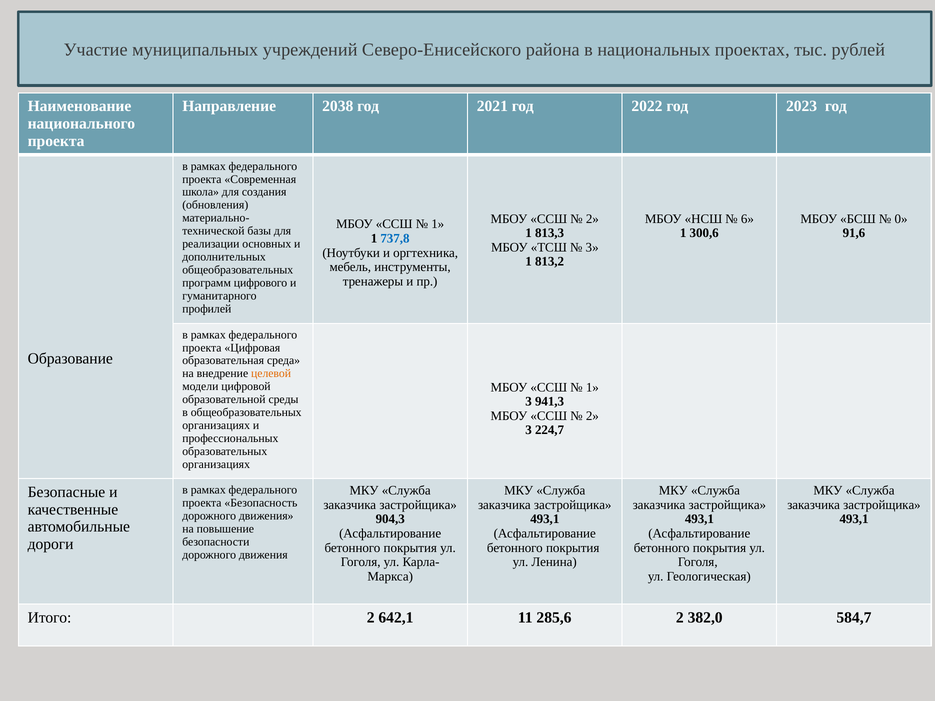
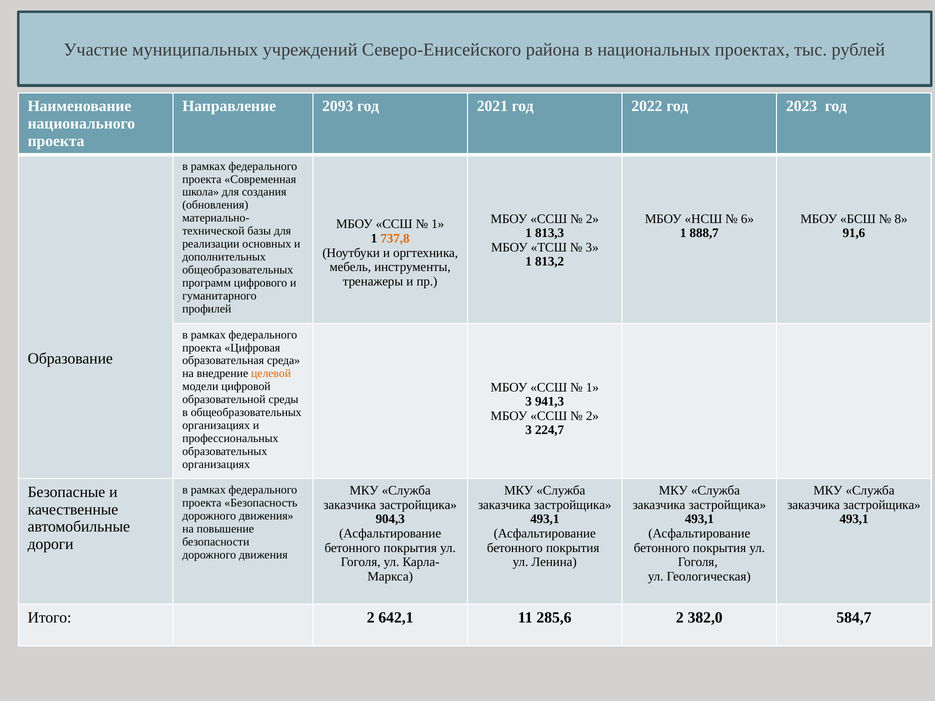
2038: 2038 -> 2093 (338, 106)
0: 0 -> 8 (901, 219)
300,6: 300,6 -> 888,7 (704, 233)
737,8 colour: blue -> orange (395, 239)
